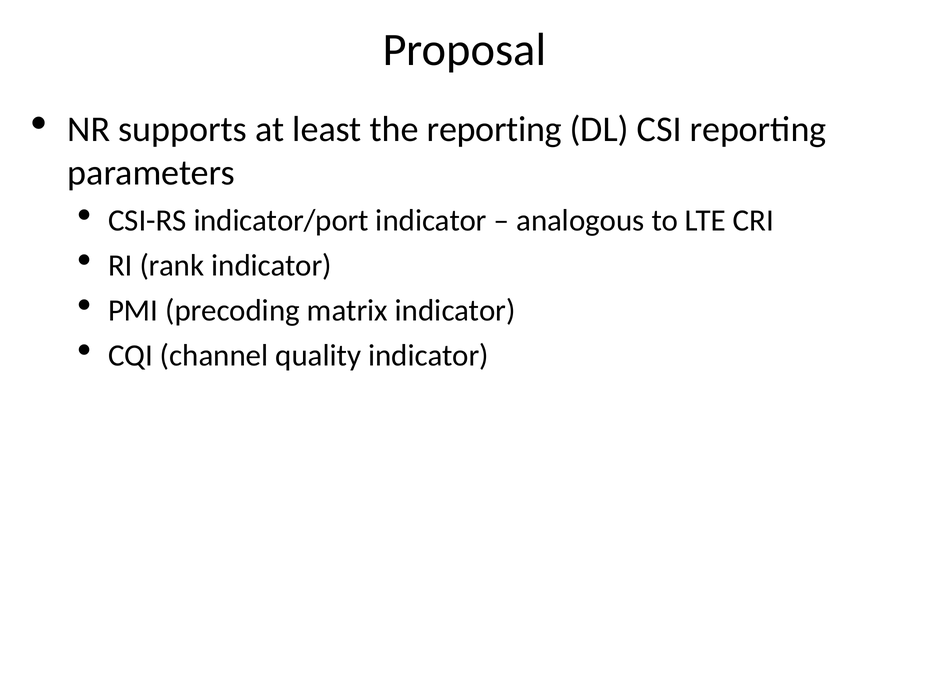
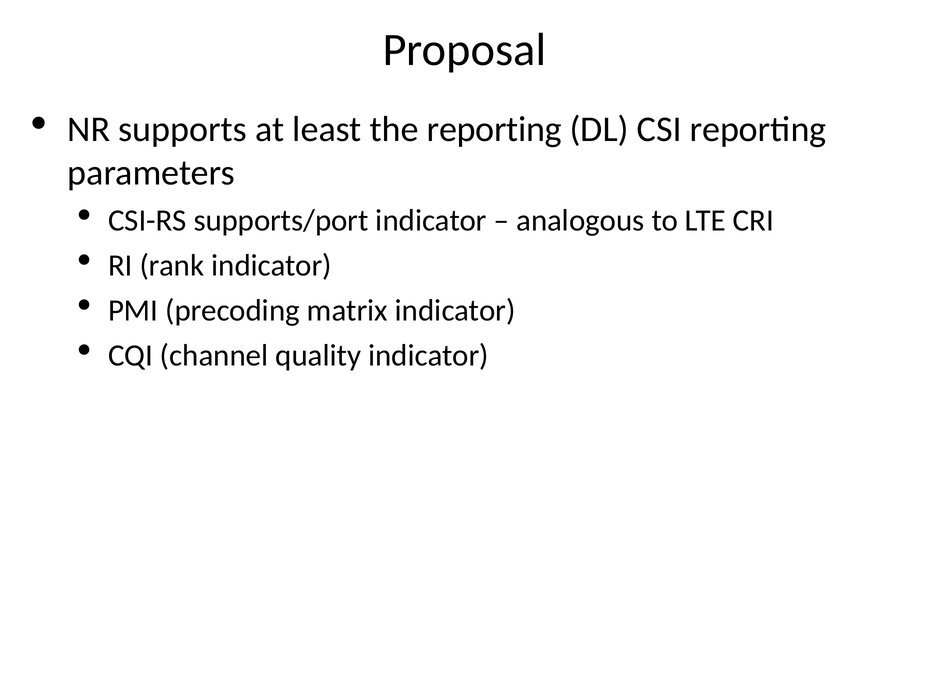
indicator/port: indicator/port -> supports/port (281, 221)
